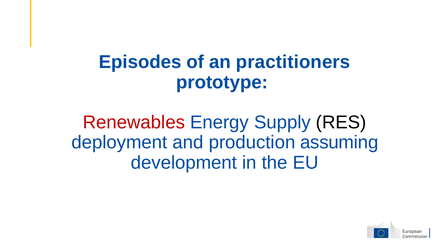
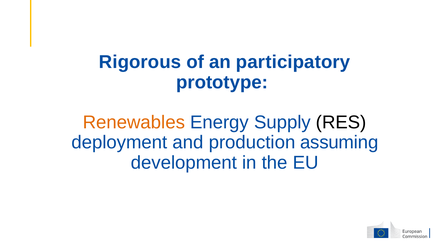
Episodes: Episodes -> Rigorous (140, 62)
practitioners: practitioners -> participatory (293, 62)
Renewables colour: red -> orange (134, 122)
